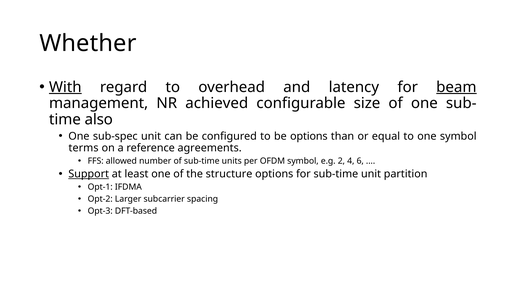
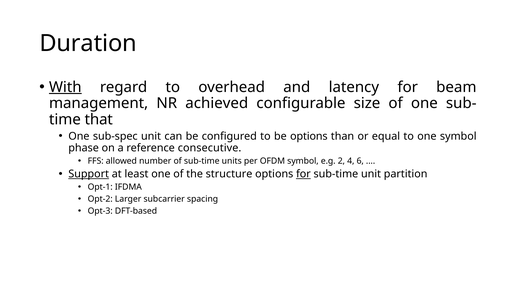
Whether: Whether -> Duration (88, 43)
beam underline: present -> none (456, 87)
also: also -> that (99, 120)
terms: terms -> phase (84, 148)
agreements: agreements -> consecutive (210, 148)
for underline: none -> present (303, 174)
